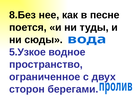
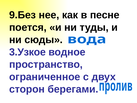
8.Без: 8.Без -> 9.Без (22, 15)
5.Узкое: 5.Узкое -> 3.Узкое (27, 52)
